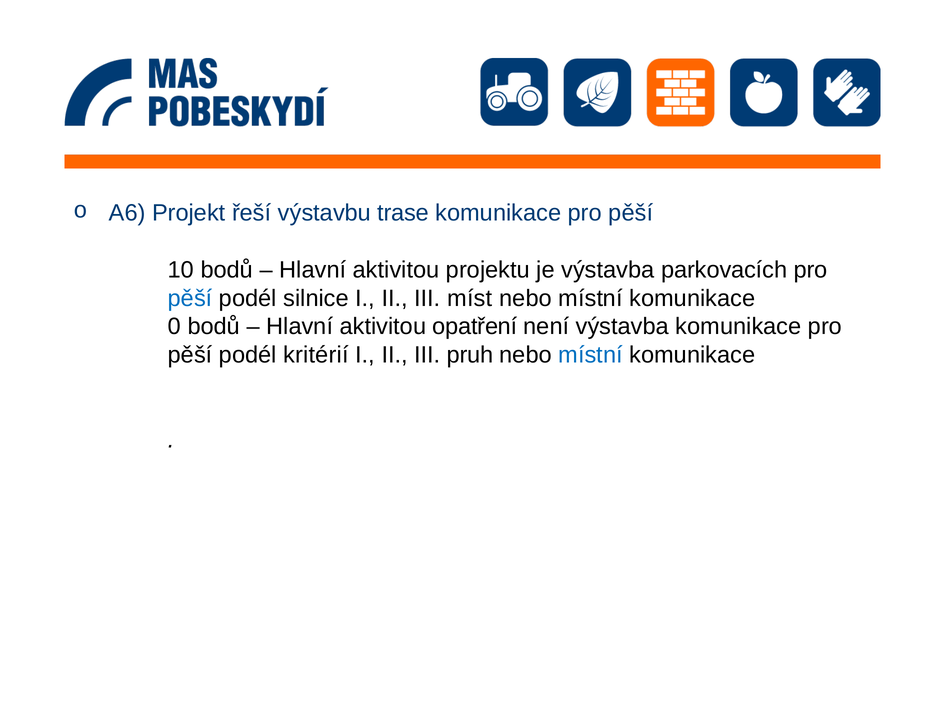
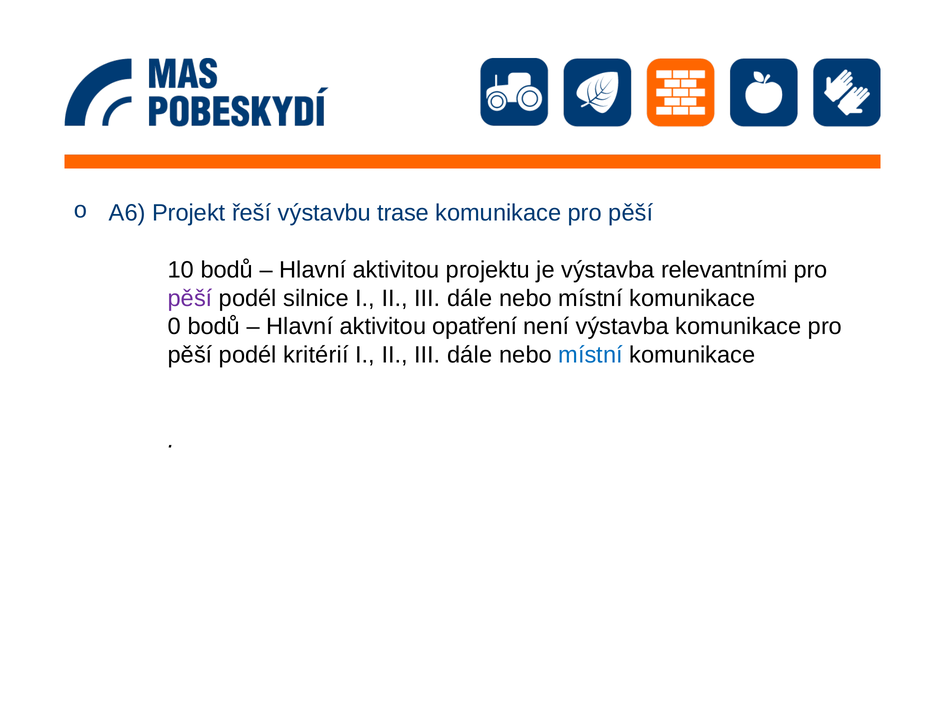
parkovacích: parkovacích -> relevantními (724, 270)
pěší colour: blue -> purple (190, 298)
míst: míst -> dále (470, 298)
pruh: pruh -> dále (470, 355)
